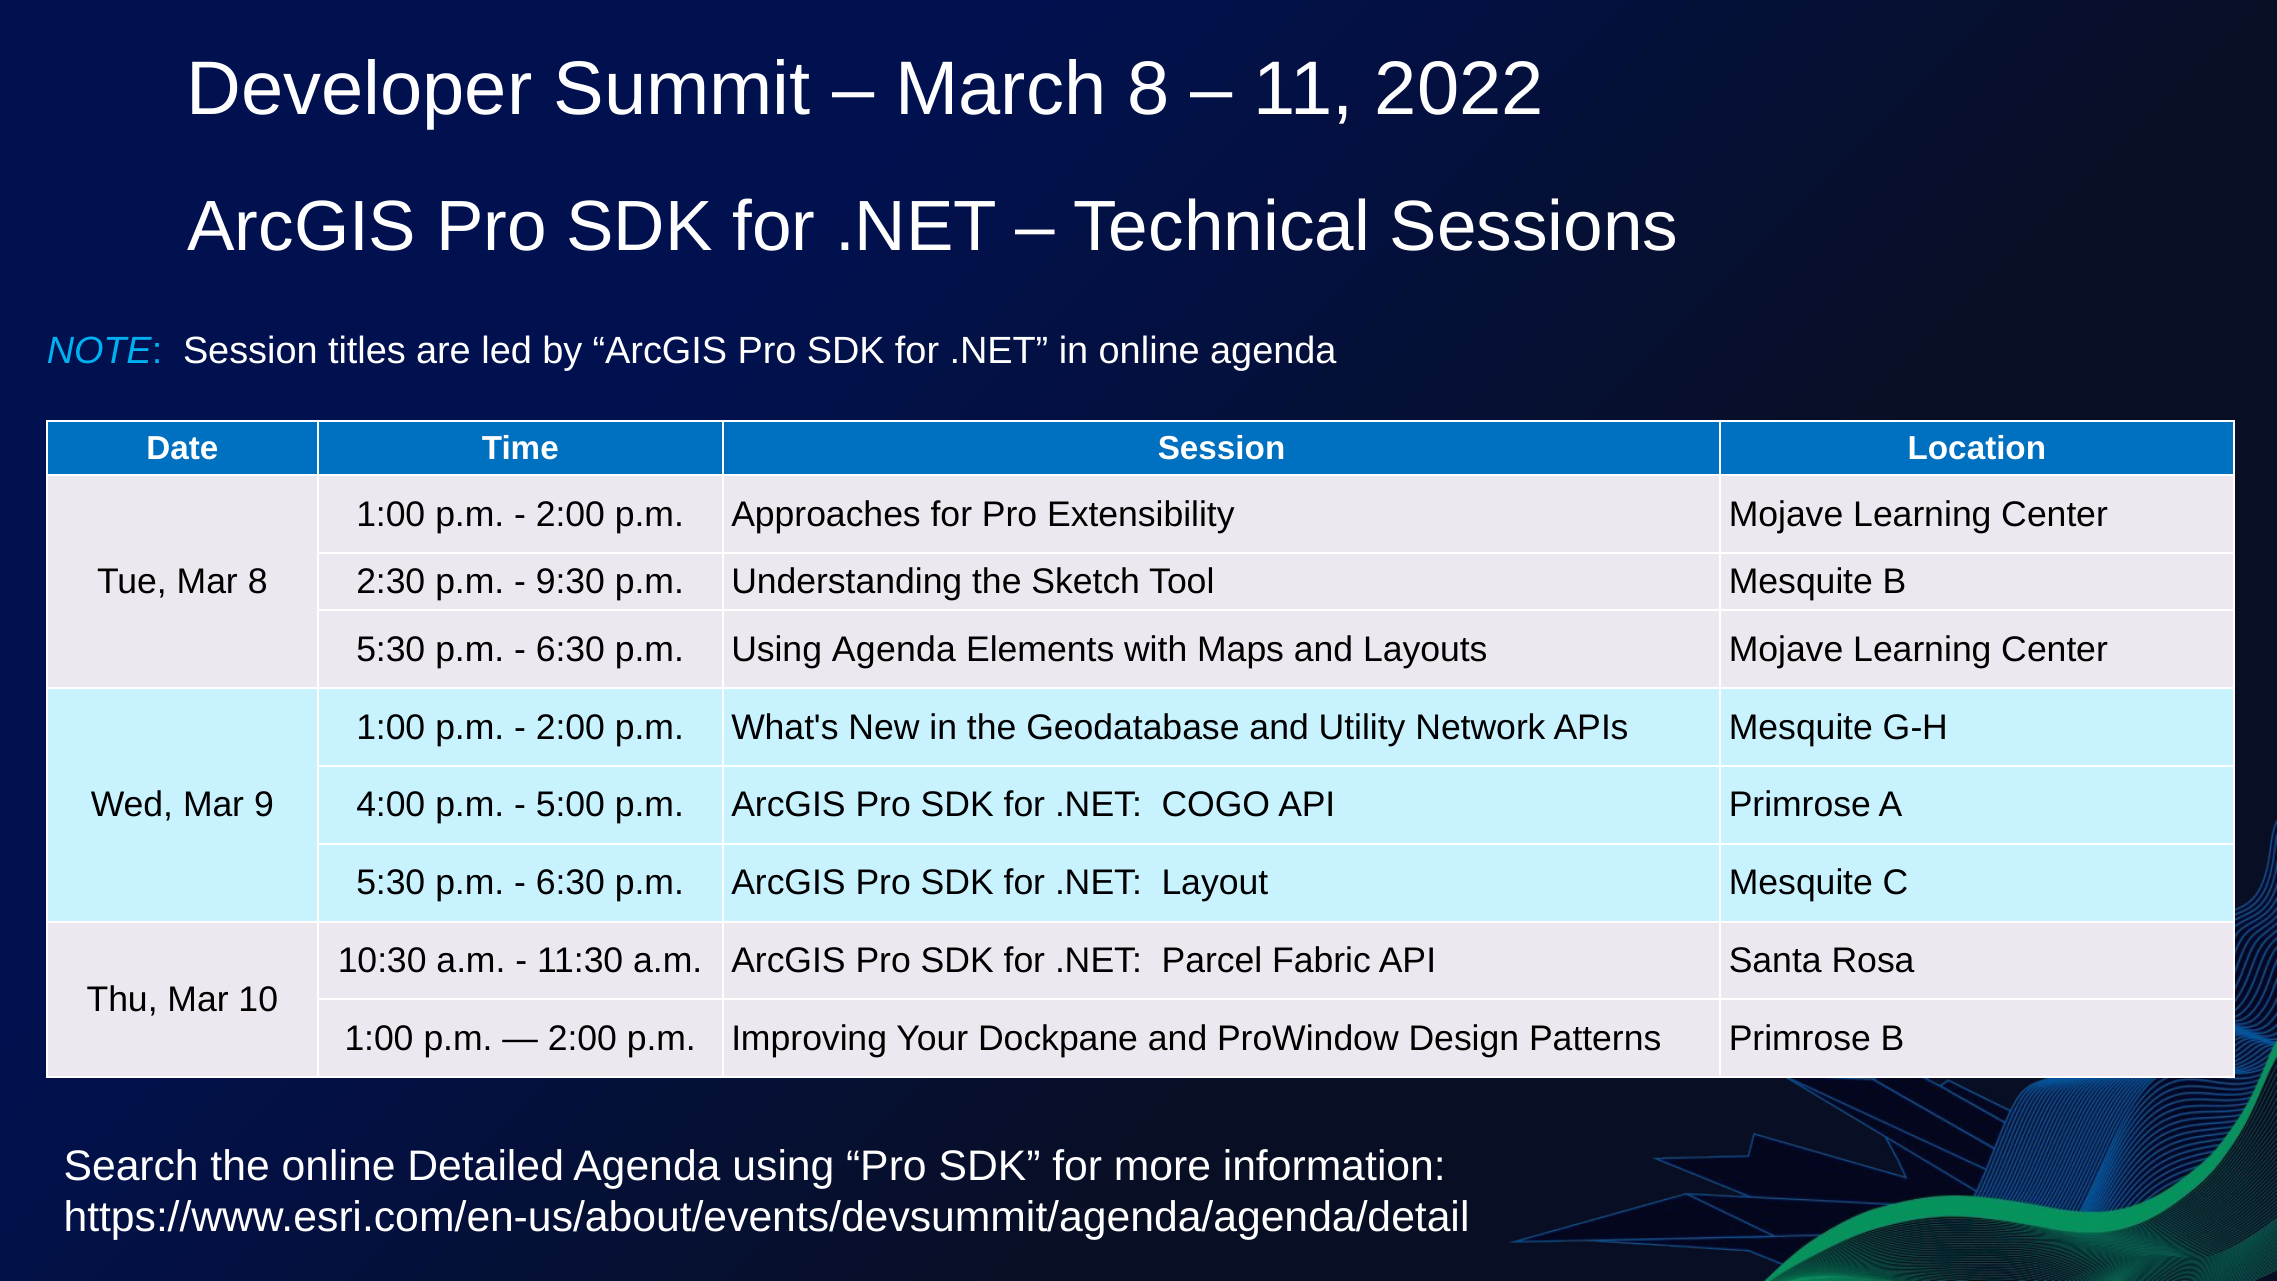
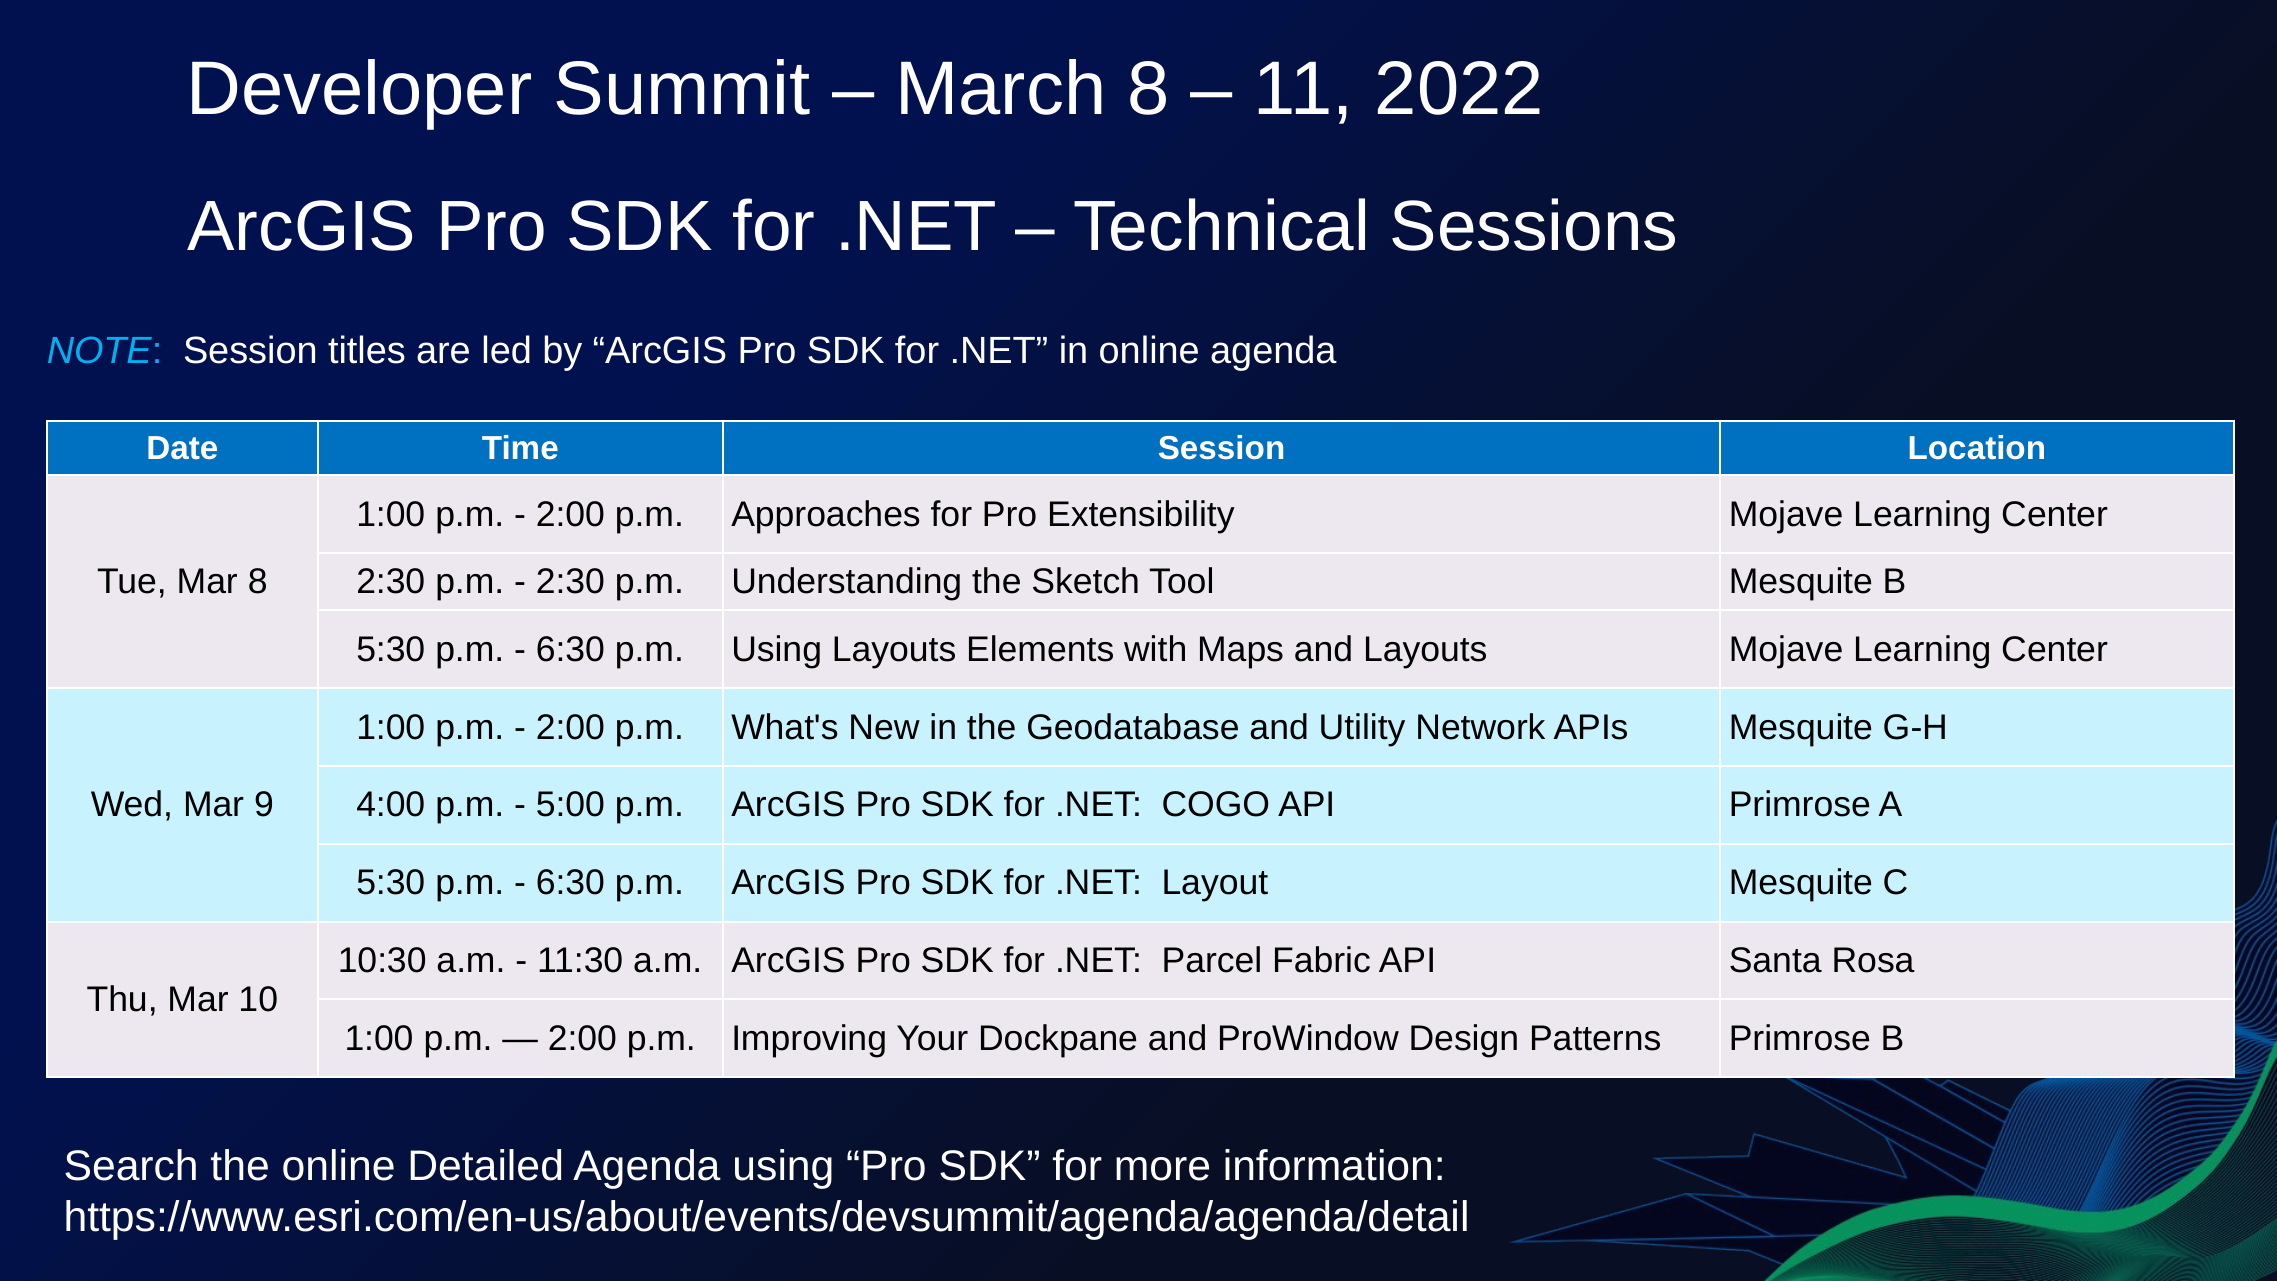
9:30: 9:30 -> 2:30 (570, 582)
Using Agenda: Agenda -> Layouts (894, 649)
